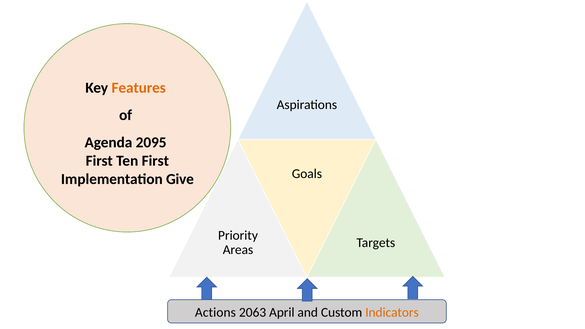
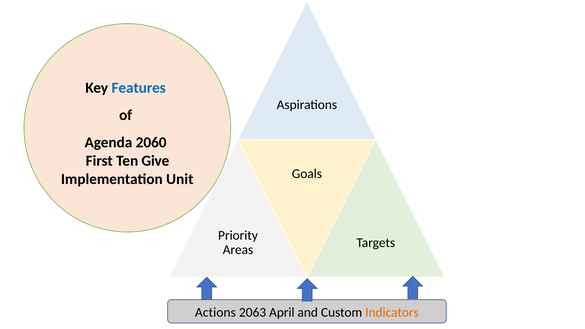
Features colour: orange -> blue (139, 88)
2095: 2095 -> 2060 (151, 143)
Ten First: First -> Give (155, 161)
Give: Give -> Unit (180, 179)
